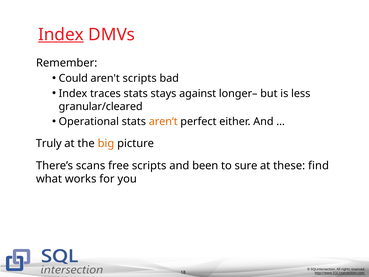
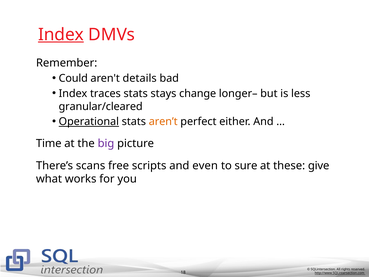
aren't scripts: scripts -> details (140, 78)
against: against -> change (198, 93)
Operational underline: none -> present (89, 122)
Truly: Truly -> Time (49, 143)
big colour: orange -> purple (106, 143)
been: been -> even (205, 165)
find: find -> give (319, 165)
